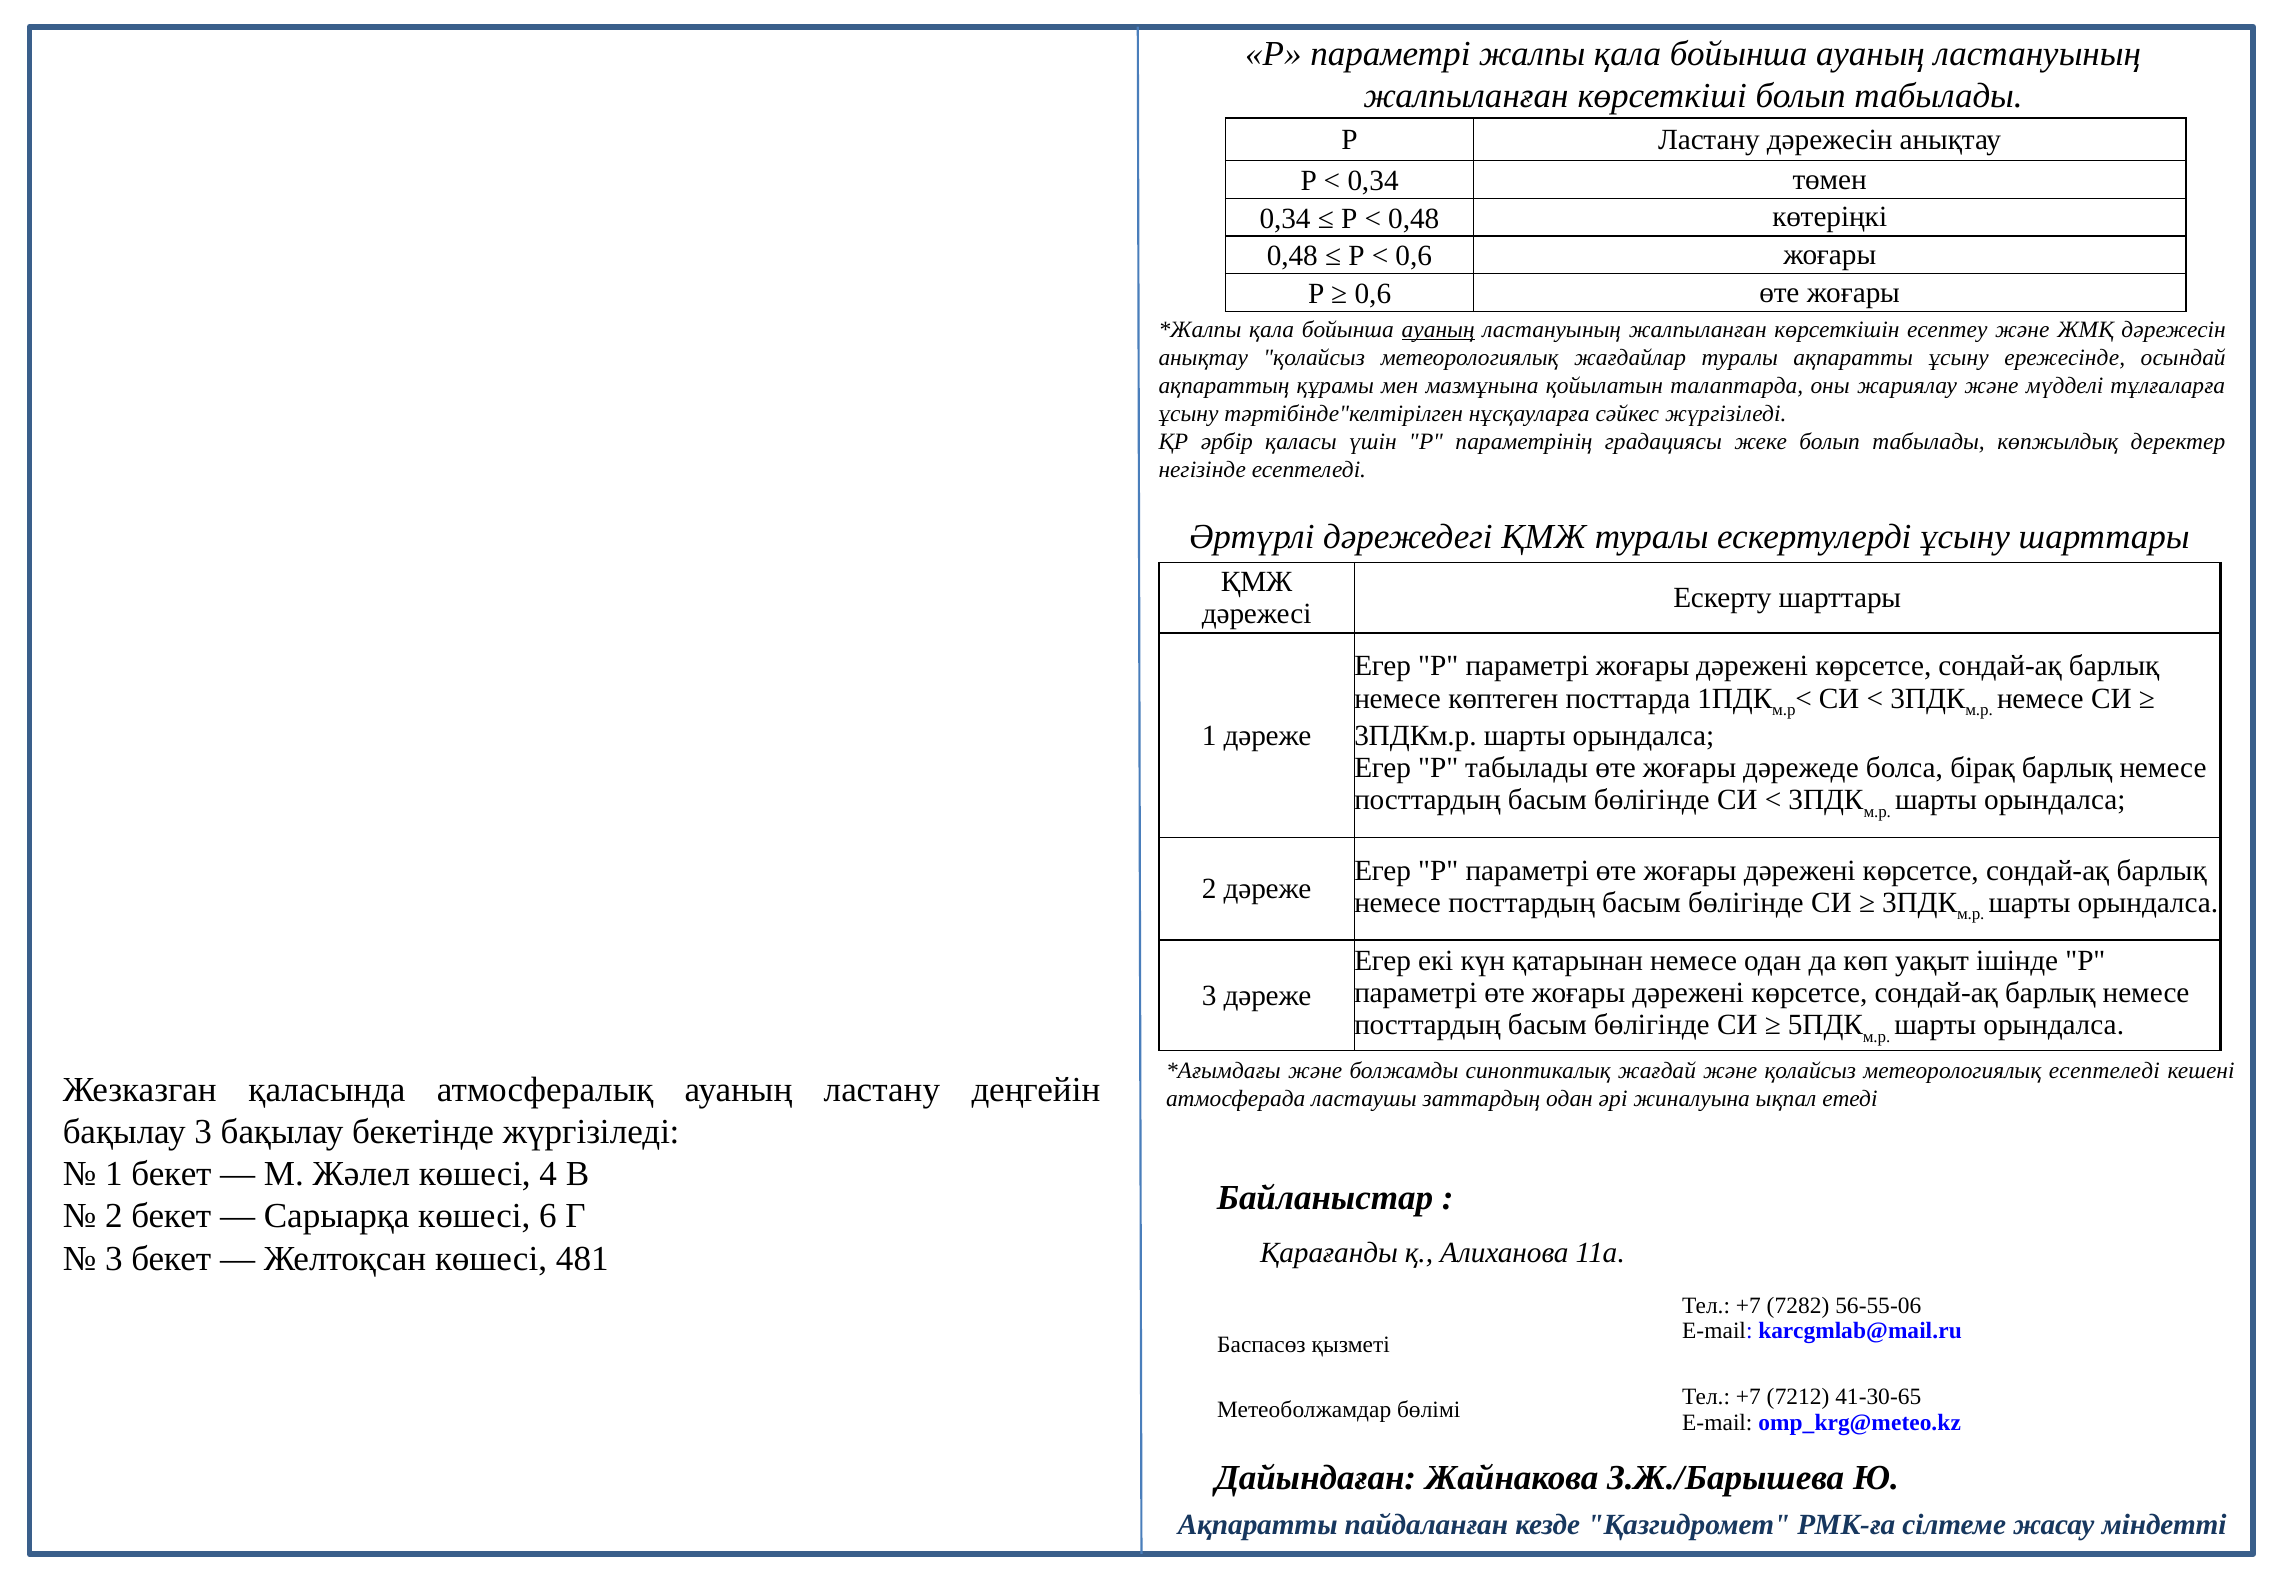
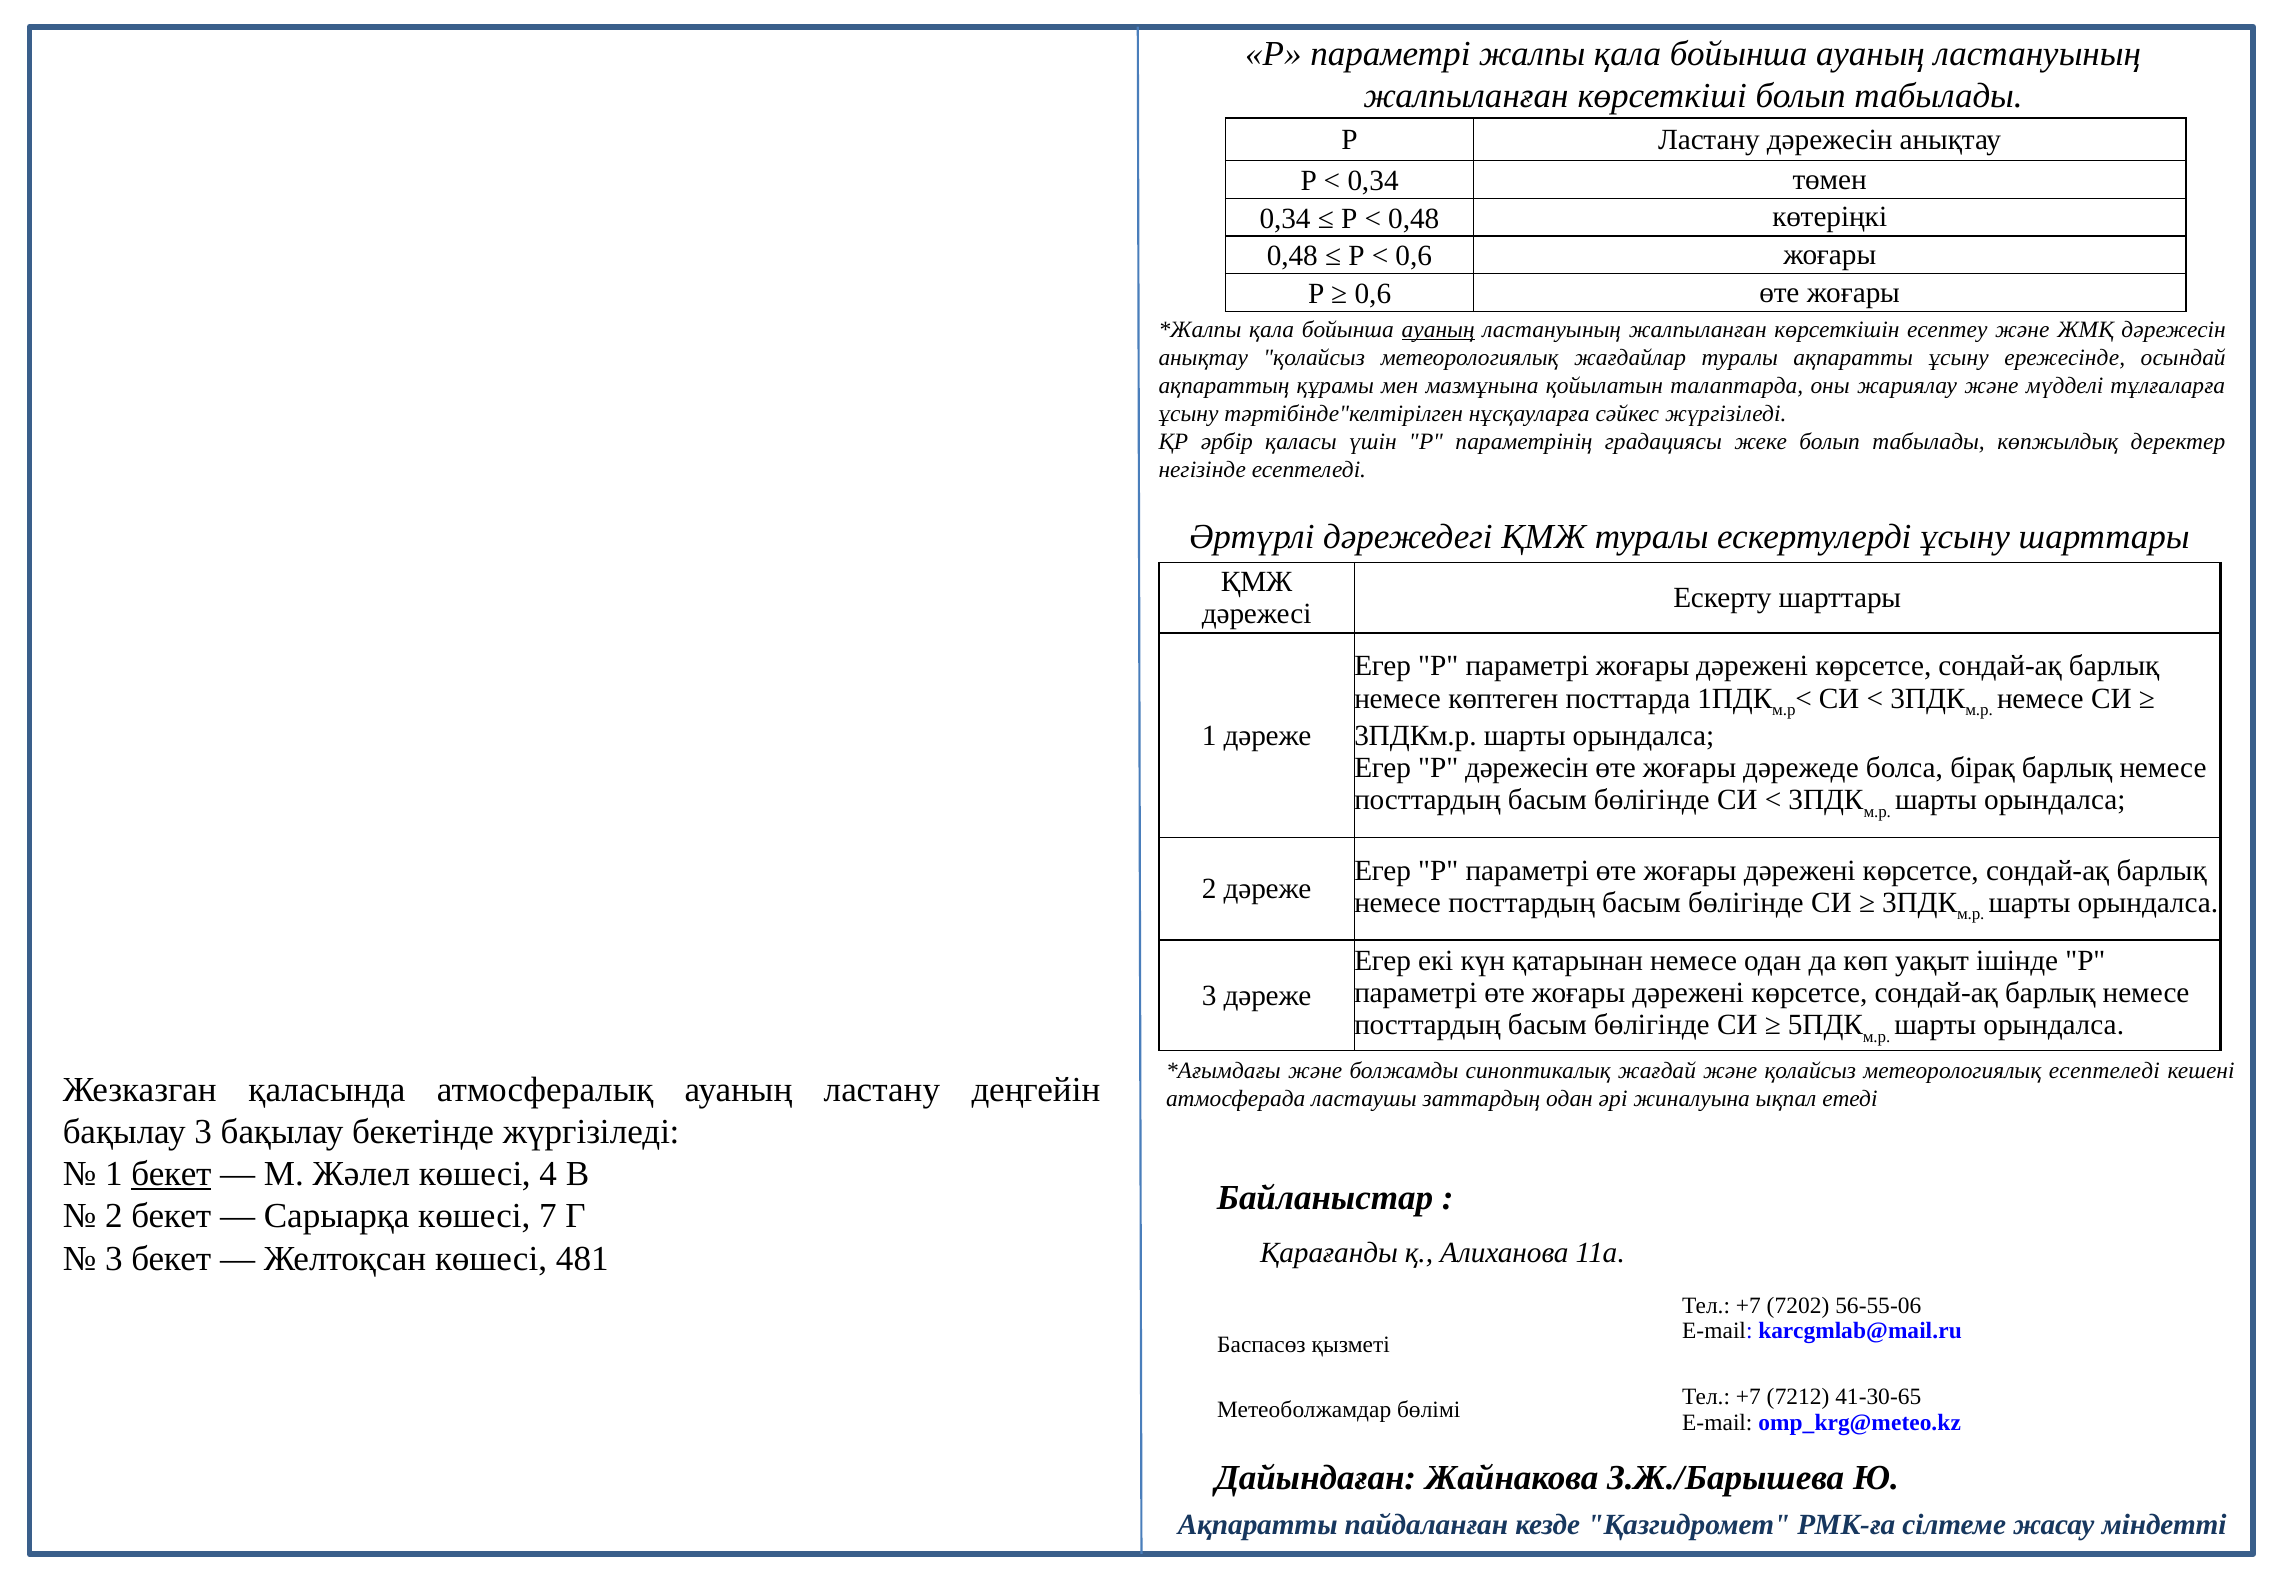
P табылады: табылады -> дәрежесін (1527, 767)
бекет underline: none -> present (171, 1174)
6: 6 -> 7 (548, 1216)
7282: 7282 -> 7202 (1798, 1305)
